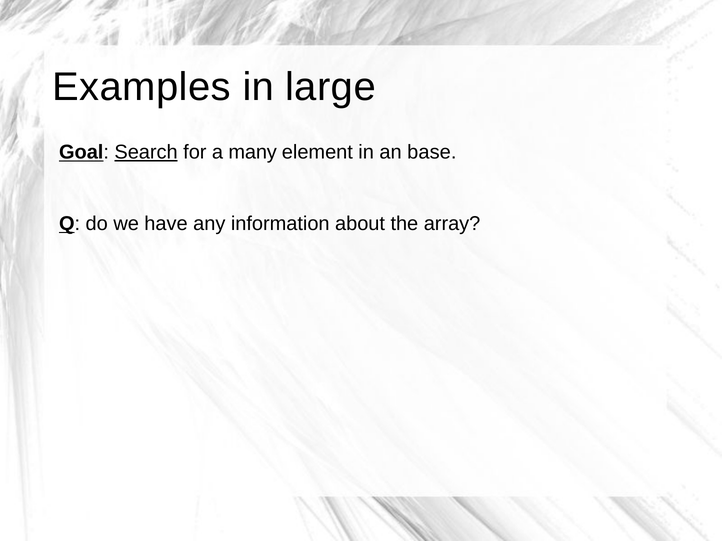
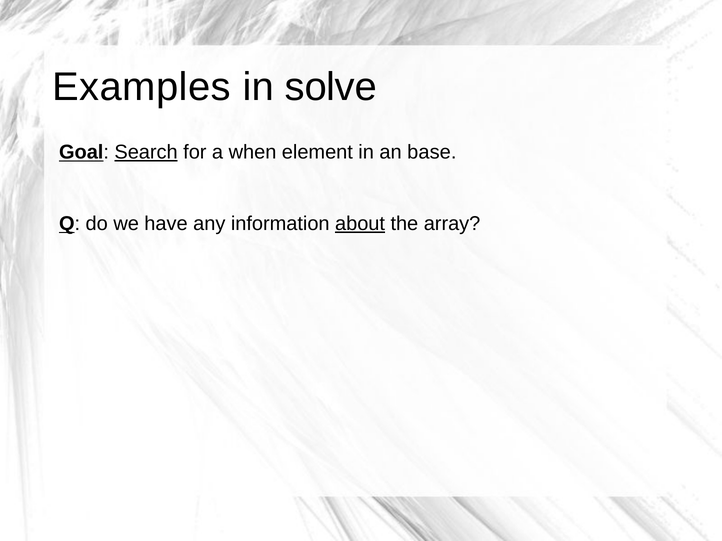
large: large -> solve (331, 87)
many: many -> when (253, 152)
about underline: none -> present (360, 224)
